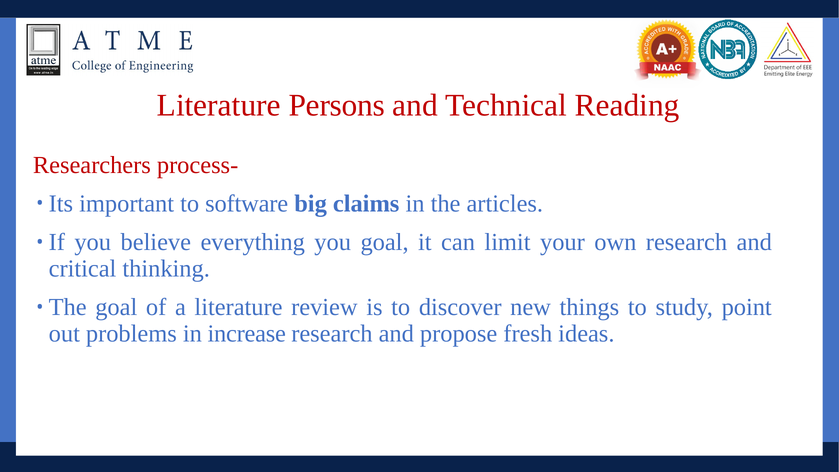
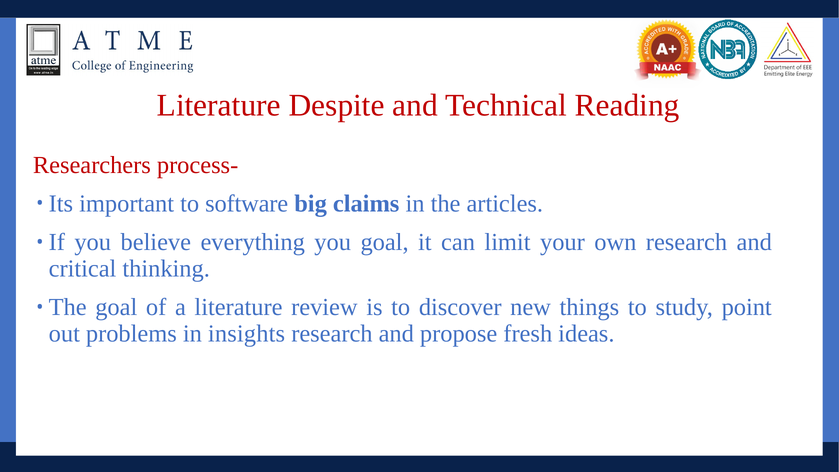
Persons: Persons -> Despite (337, 105)
increase: increase -> insights (247, 334)
